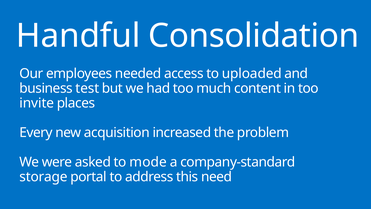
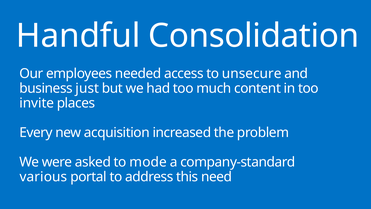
uploaded: uploaded -> unsecure (252, 73)
test: test -> just (87, 88)
storage: storage -> various (43, 177)
